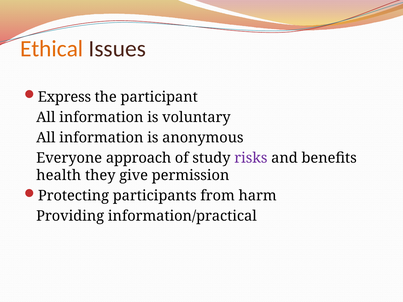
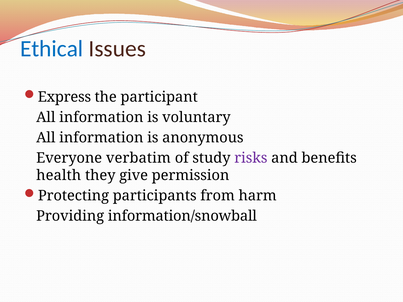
Ethical colour: orange -> blue (52, 49)
approach: approach -> verbatim (138, 158)
information/practical: information/practical -> information/snowball (182, 216)
